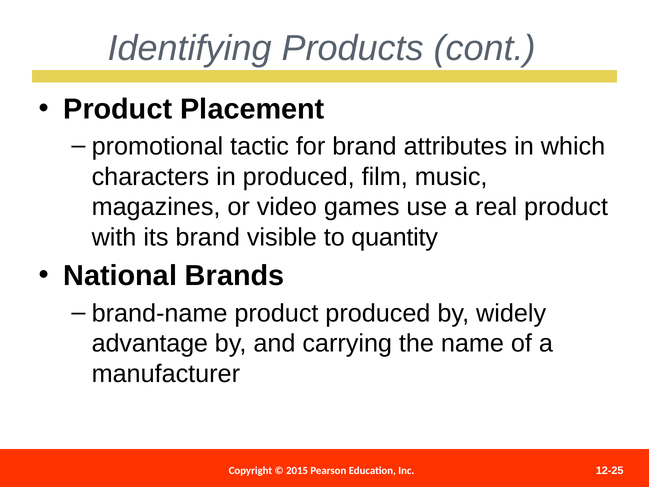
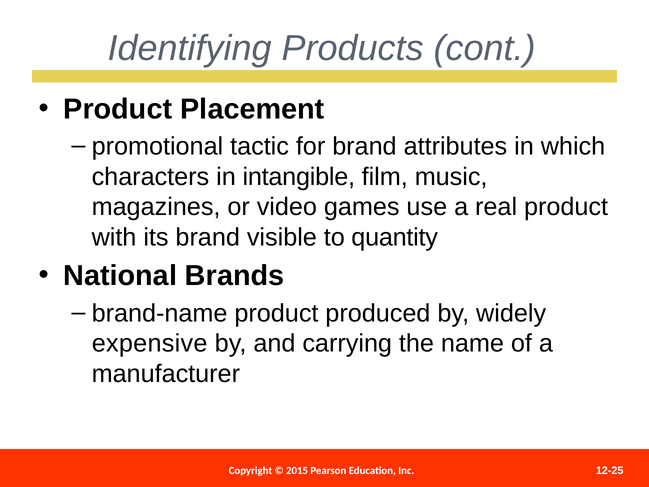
in produced: produced -> intangible (299, 177)
advantage: advantage -> expensive (150, 343)
